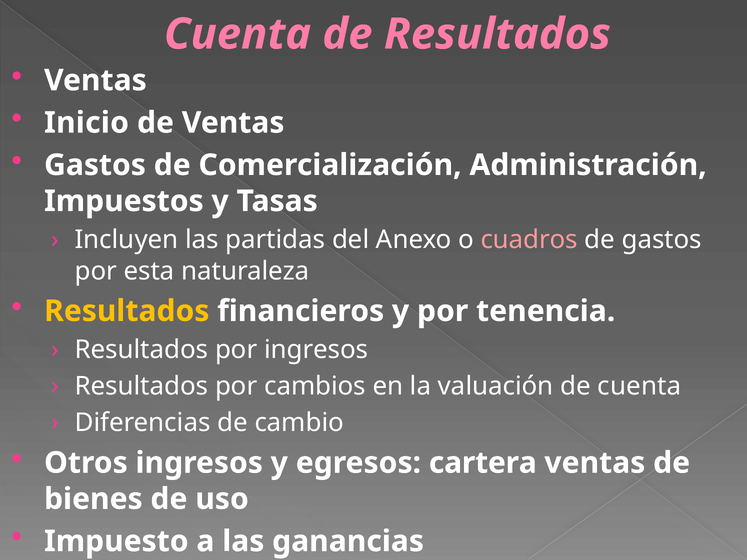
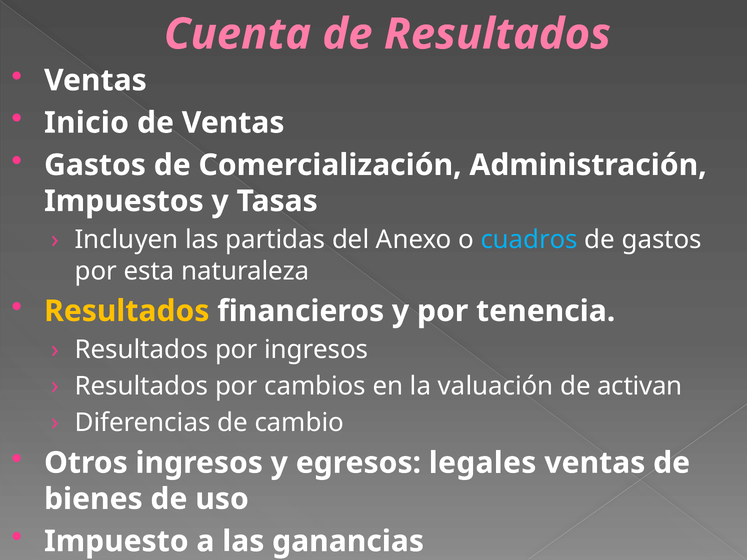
cuadros colour: pink -> light blue (529, 240)
de cuenta: cuenta -> activan (640, 386)
cartera: cartera -> legales (483, 463)
